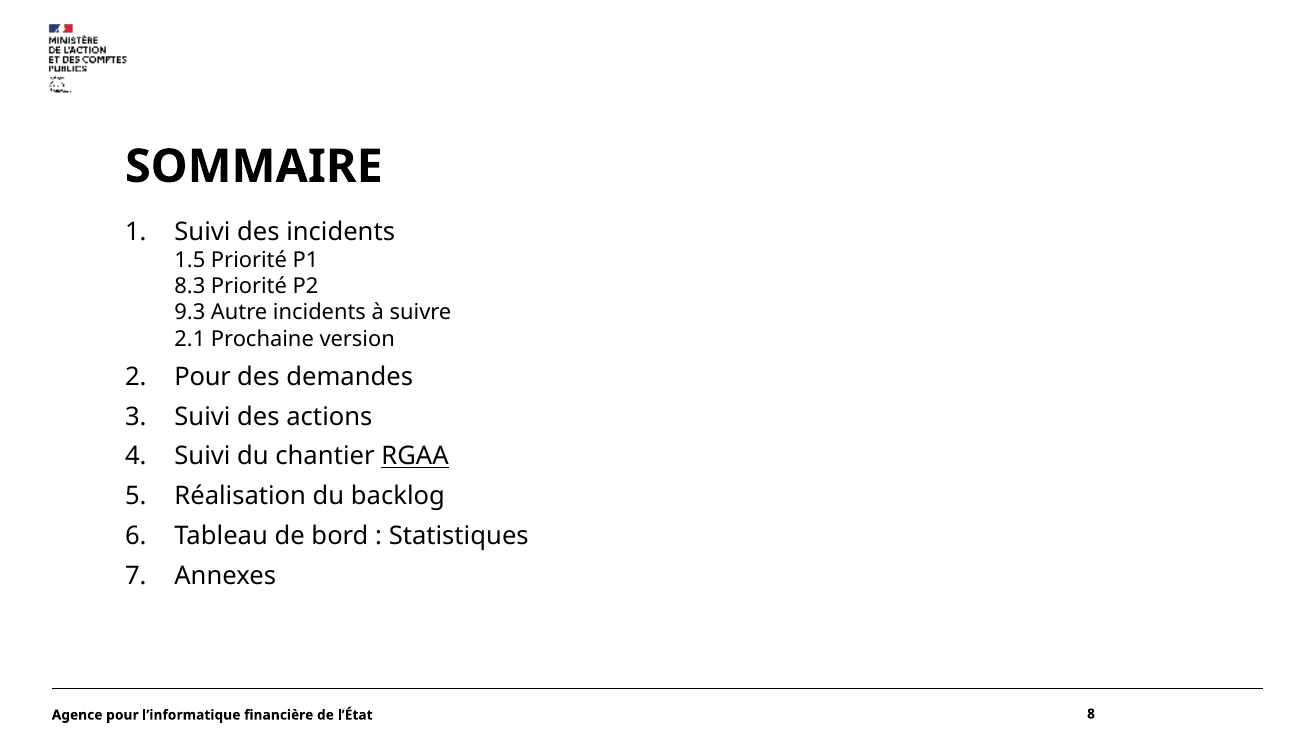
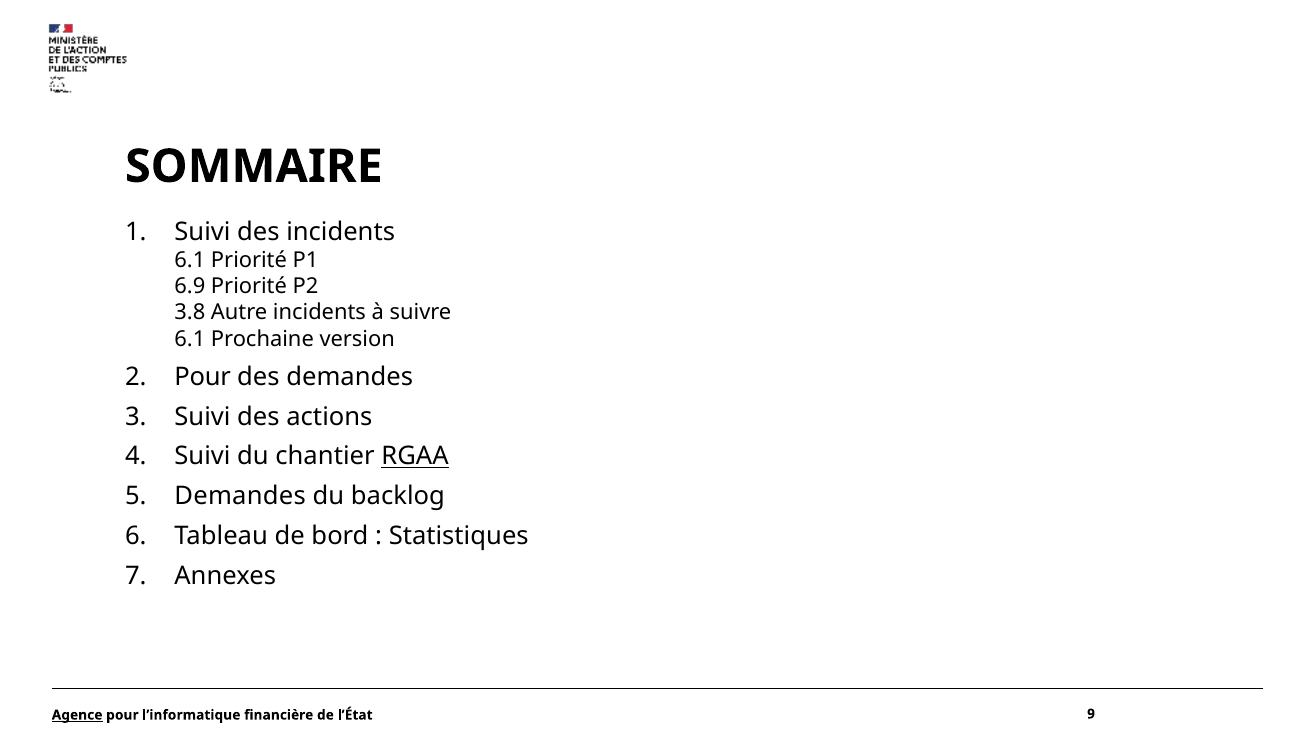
1.5: 1.5 -> 6.1 (190, 260)
8.3: 8.3 -> 6.9 (190, 286)
9.3: 9.3 -> 3.8 (190, 312)
2.1: 2.1 -> 6.1 (190, 339)
Réalisation: Réalisation -> Demandes (240, 496)
Agence underline: none -> present (77, 715)
8: 8 -> 9 (1091, 714)
